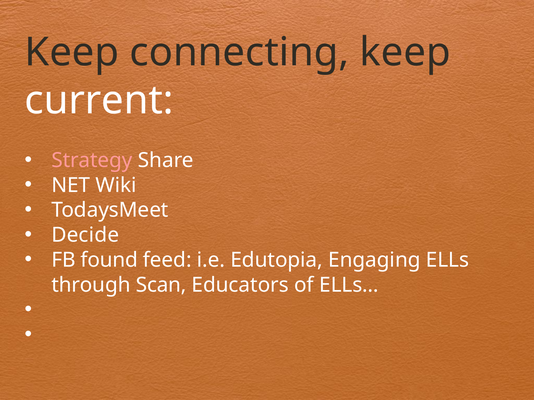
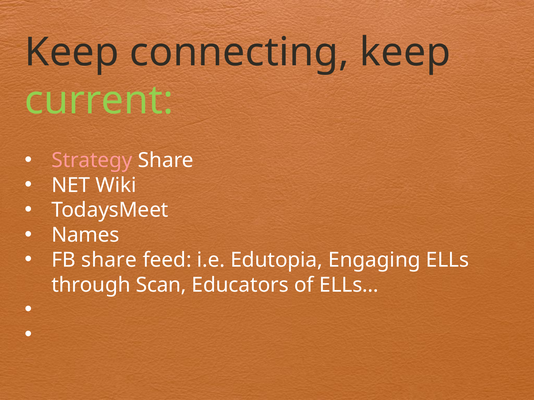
current colour: white -> light green (99, 100)
Decide: Decide -> Names (85, 235)
FB found: found -> share (109, 260)
